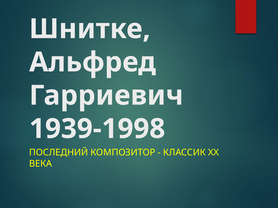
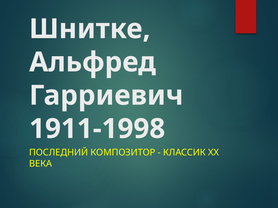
1939-1998: 1939-1998 -> 1911-1998 (97, 129)
